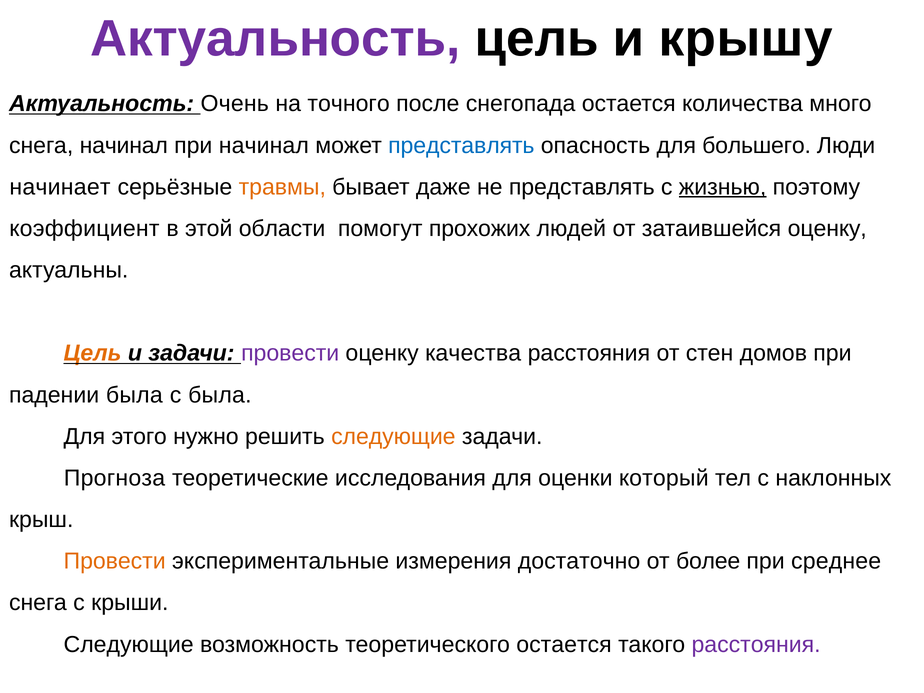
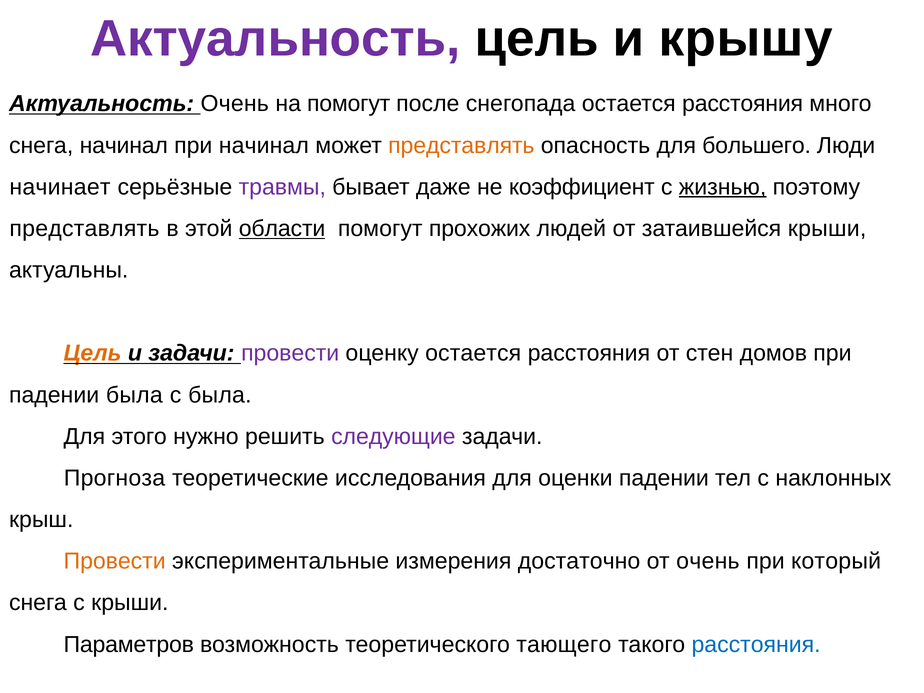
на точного: точного -> помогут (349, 104)
снегопада остается количества: количества -> расстояния (743, 104)
представлять colour: blue -> orange (461, 145)
травмы colour: orange -> purple (282, 187)
не представлять: представлять -> коэффициент (582, 187)
коэффициент: коэффициент -> представлять (84, 229)
области underline: none -> present (282, 229)
затаившейся оценку: оценку -> крыши (827, 229)
оценку качества: качества -> остается (473, 353)
следующие colour: orange -> purple (393, 436)
оценки который: который -> падении (664, 478)
от более: более -> очень (708, 561)
среднее: среднее -> который (836, 561)
Следующие: Следующие -> Параметров (129, 644)
теоретического остается: остается -> тающего (564, 644)
расстояния colour: purple -> blue (756, 644)
